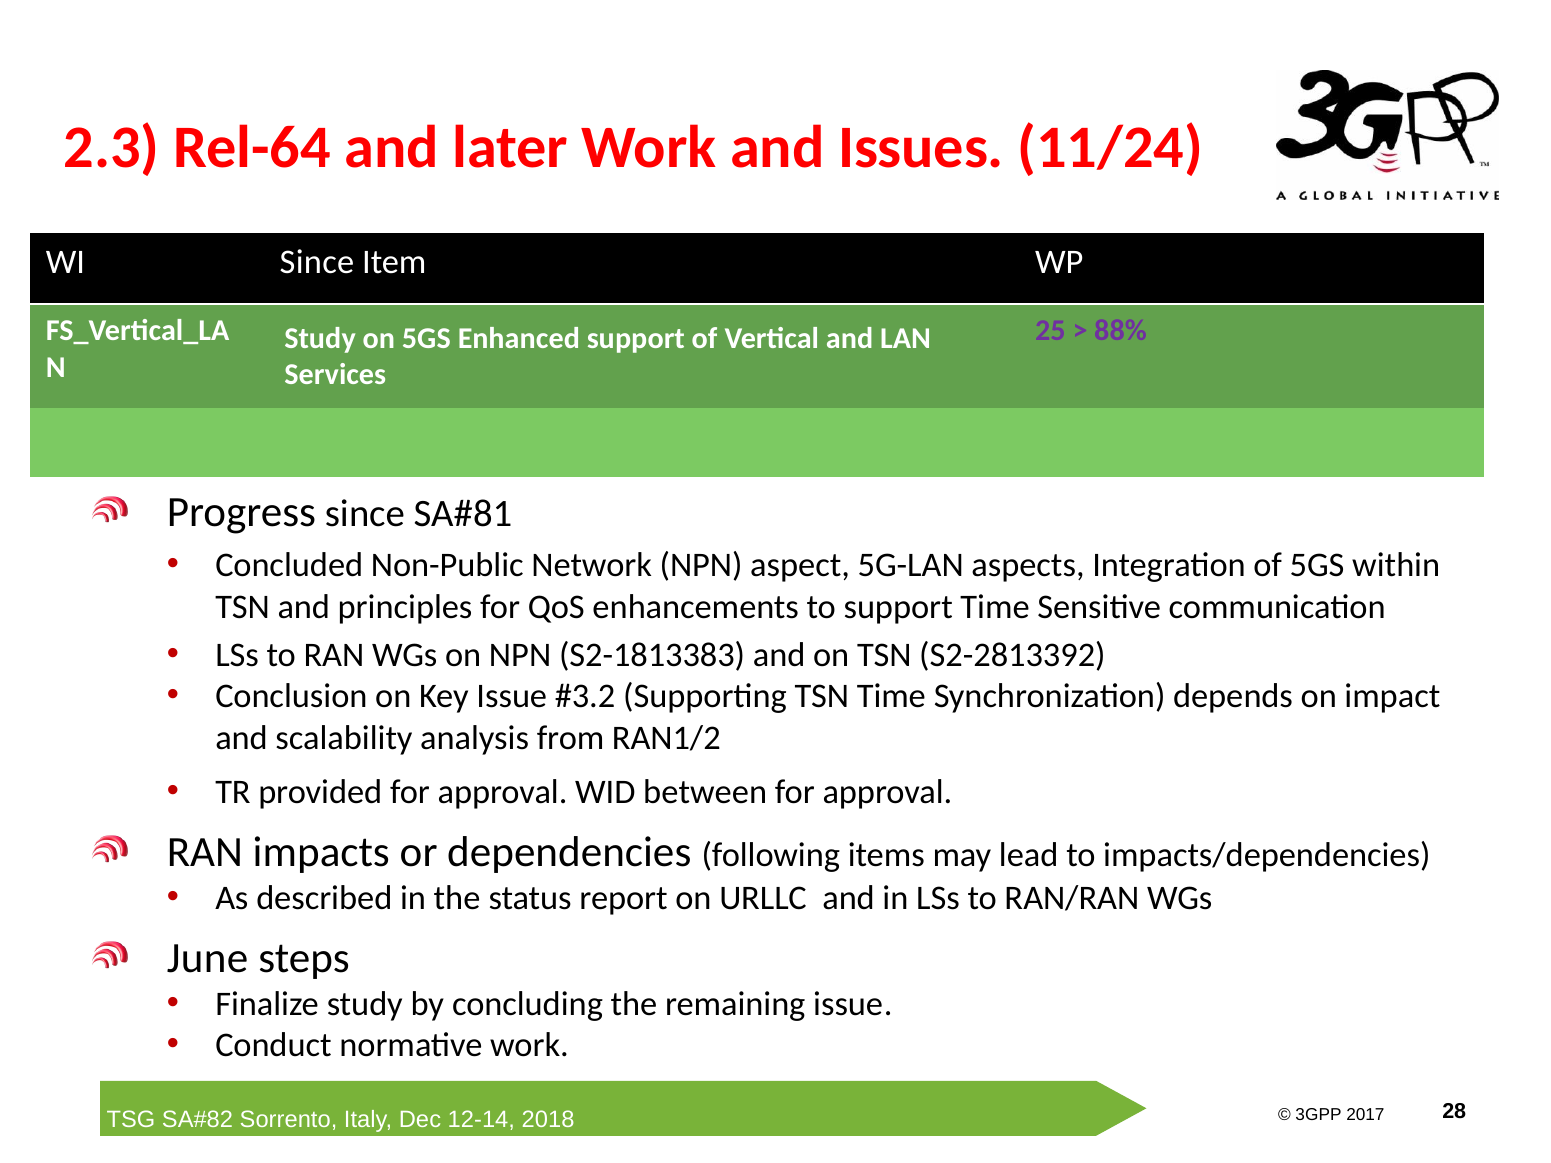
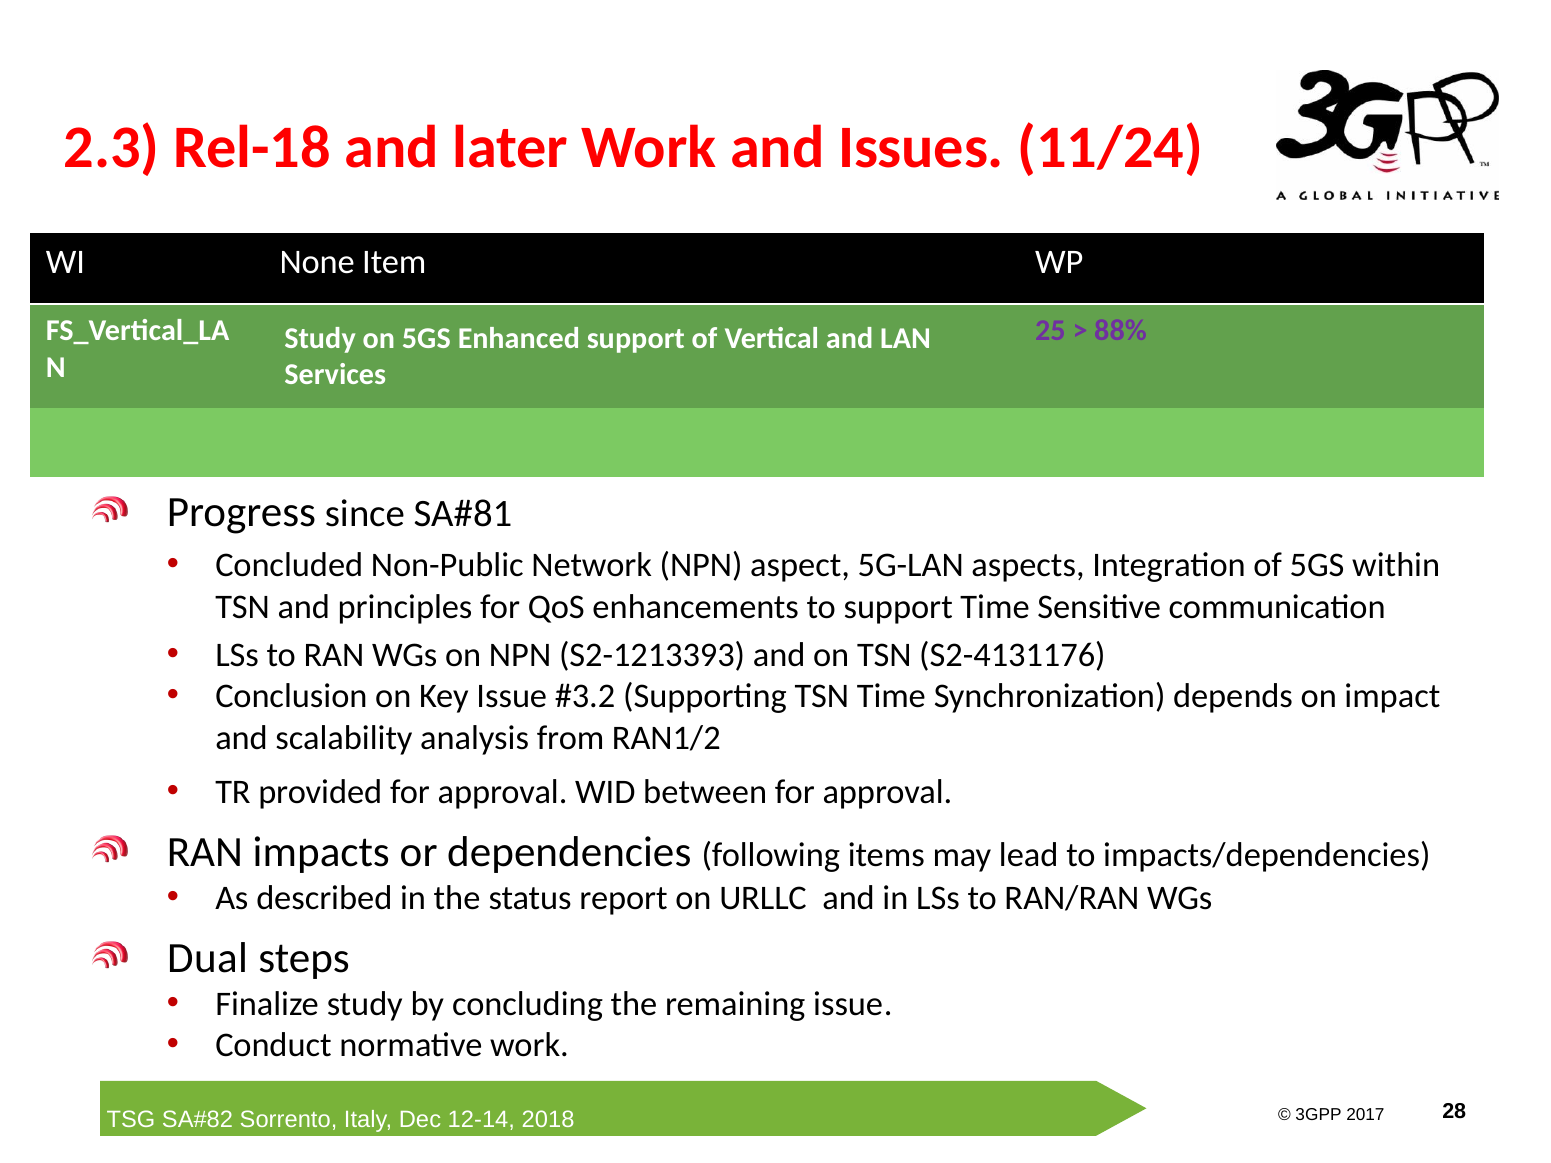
Rel-64: Rel-64 -> Rel-18 (252, 148)
WI Since: Since -> None (317, 263)
S2-1813383: S2-1813383 -> S2-1213393 (652, 655)
S2-2813392: S2-2813392 -> S2-4131176 (1012, 655)
June: June -> Dual (208, 958)
